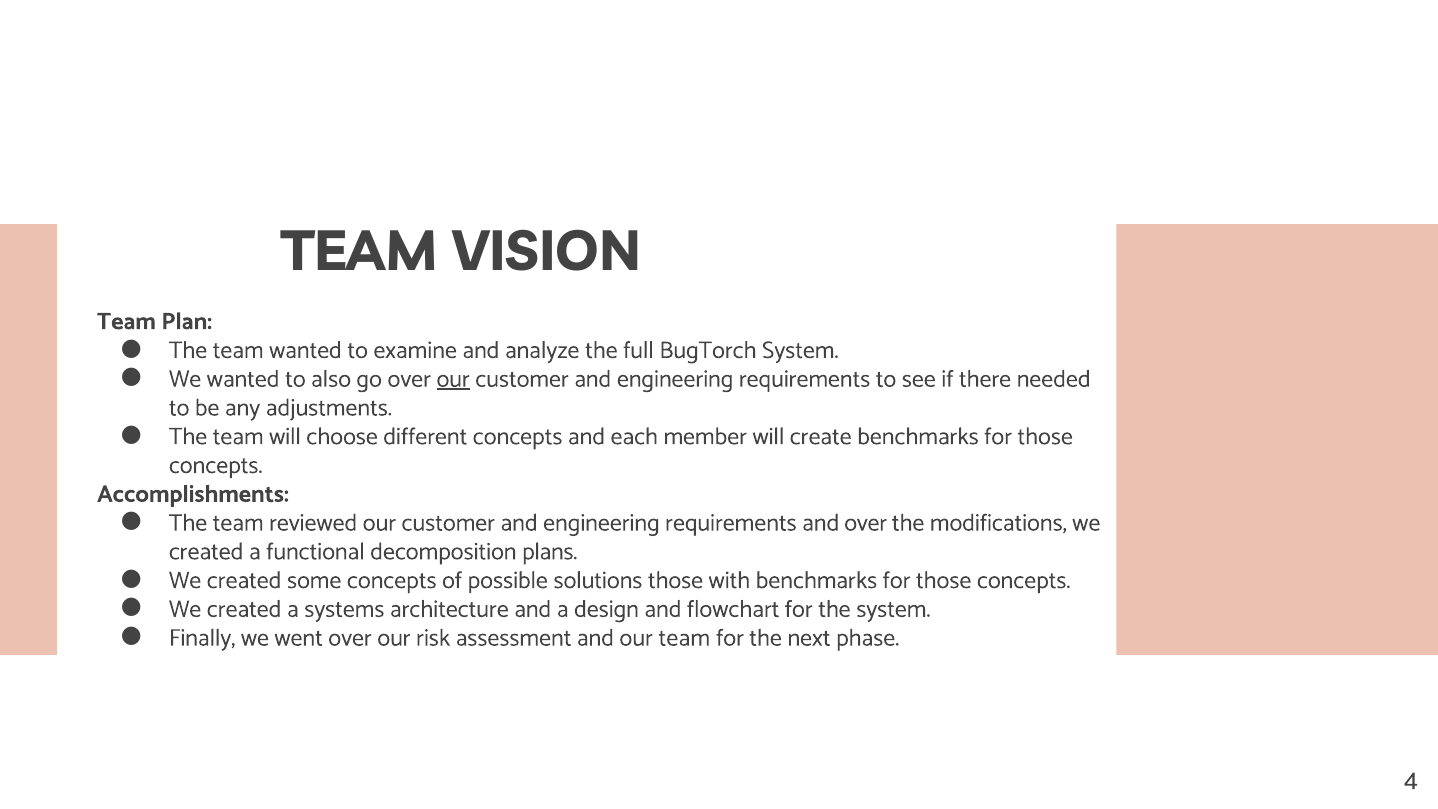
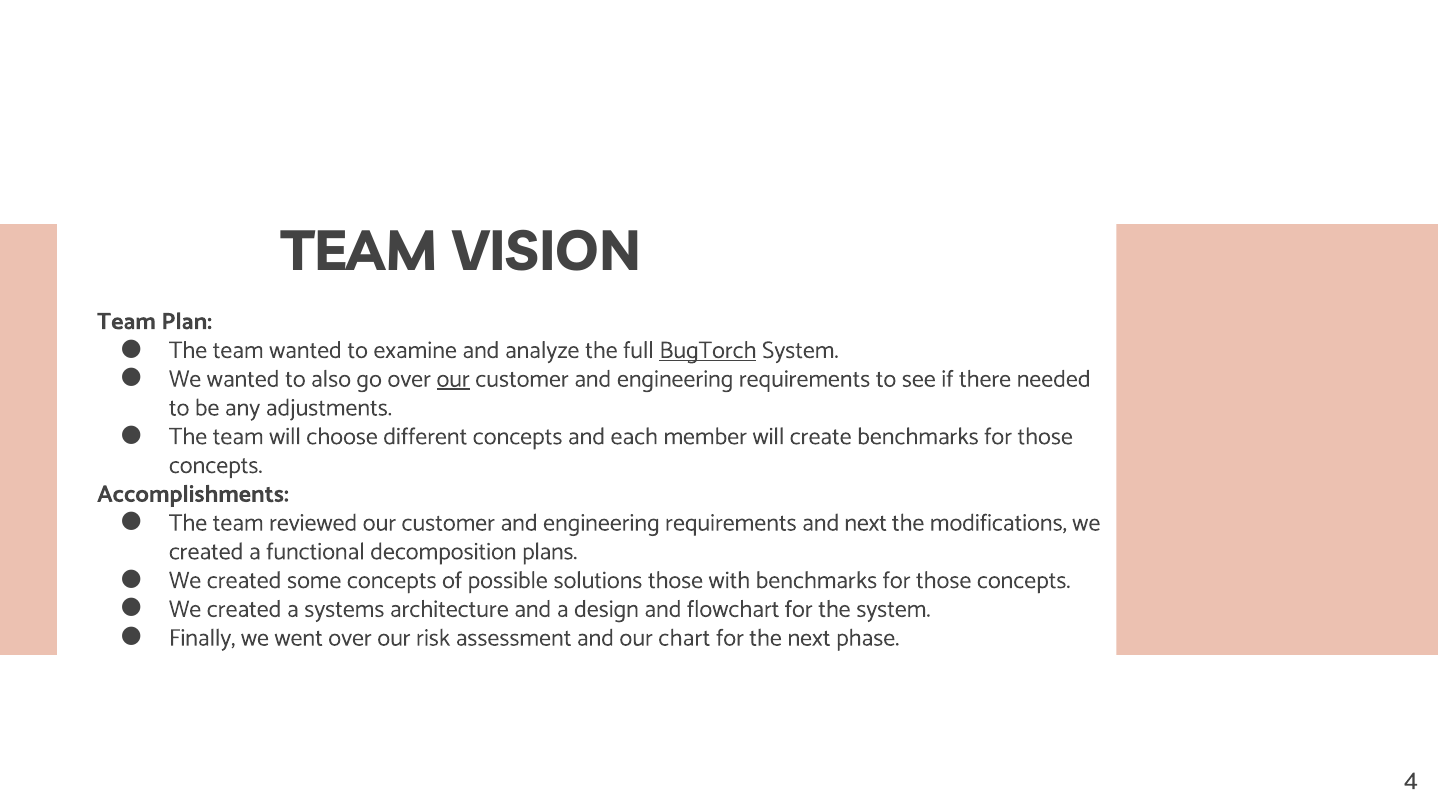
BugTorch underline: none -> present (708, 350)
and over: over -> next (866, 523)
our team: team -> chart (684, 638)
